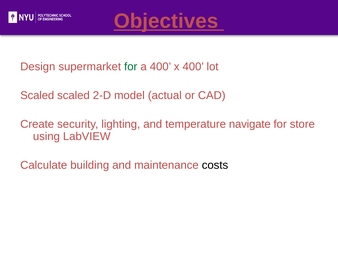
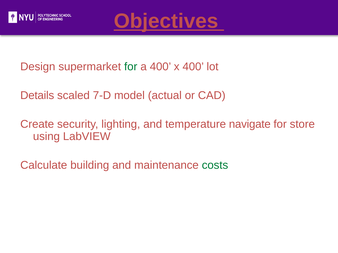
Scaled: Scaled -> Details (37, 96)
2-D: 2-D -> 7-D (102, 96)
costs colour: black -> green (215, 165)
